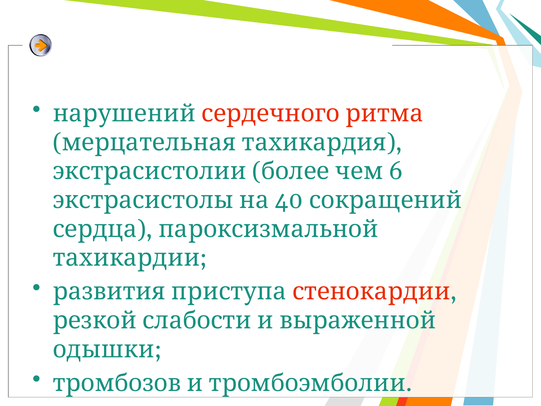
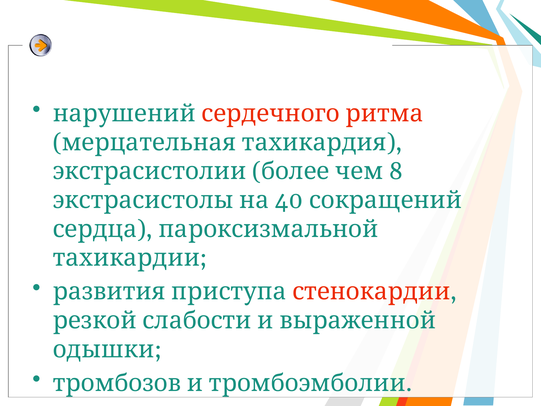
6: 6 -> 8 (396, 171)
